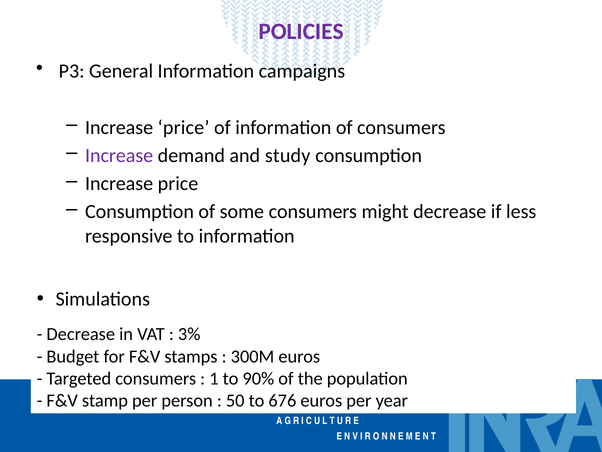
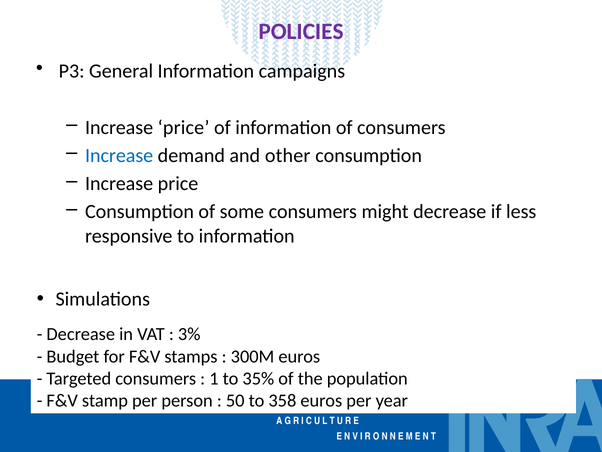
Increase colour: purple -> blue (119, 155)
study: study -> other (288, 155)
90%: 90% -> 35% (258, 378)
676: 676 -> 358 (282, 400)
